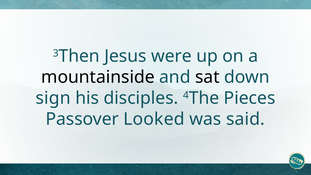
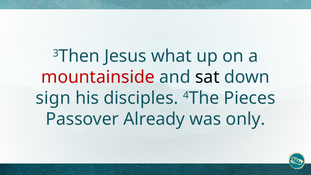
were: were -> what (171, 56)
mountainside colour: black -> red (98, 77)
Looked: Looked -> Already (154, 119)
said: said -> only (246, 119)
